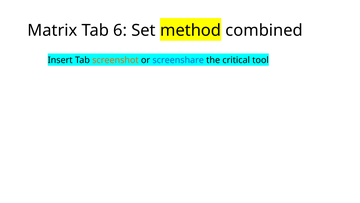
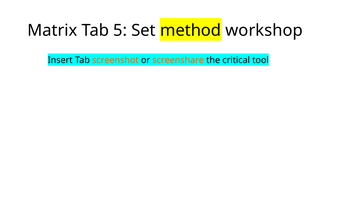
6: 6 -> 5 (120, 30)
combined: combined -> workshop (264, 30)
screenshare colour: blue -> orange (178, 60)
